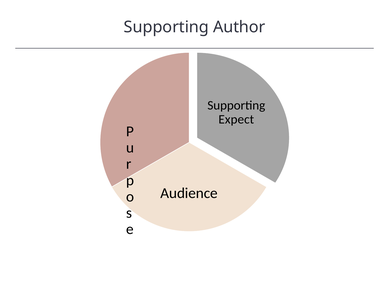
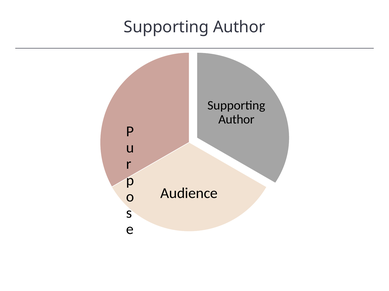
Expect: Expect -> Author (236, 120)
